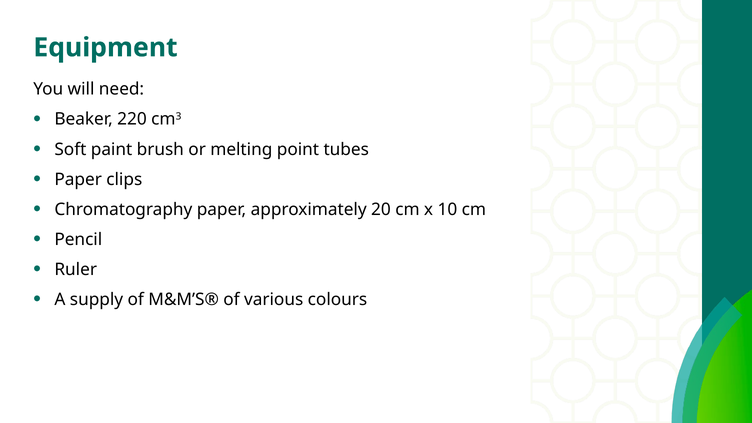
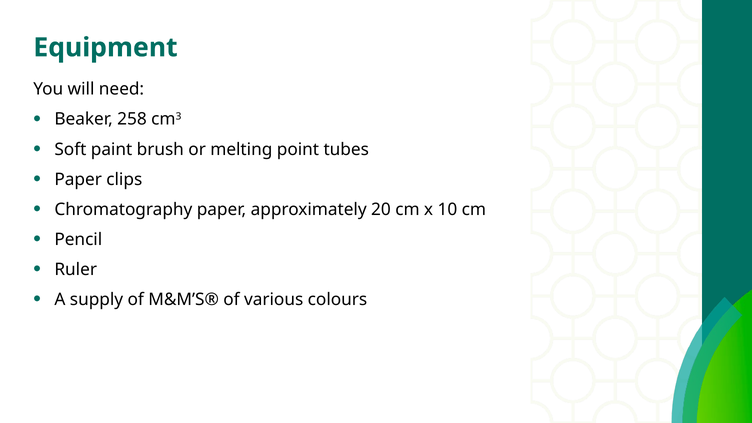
220: 220 -> 258 (132, 119)
